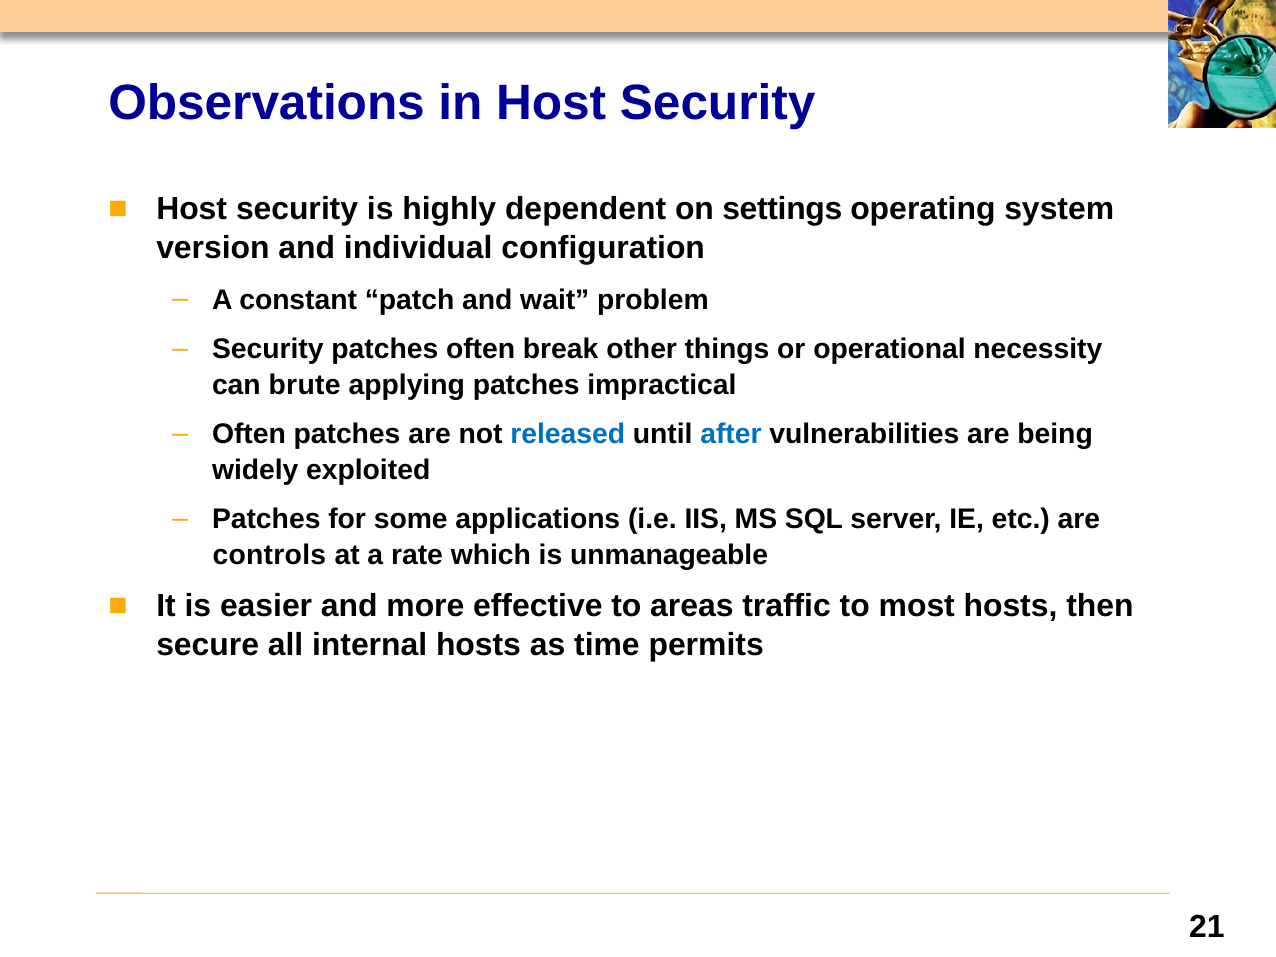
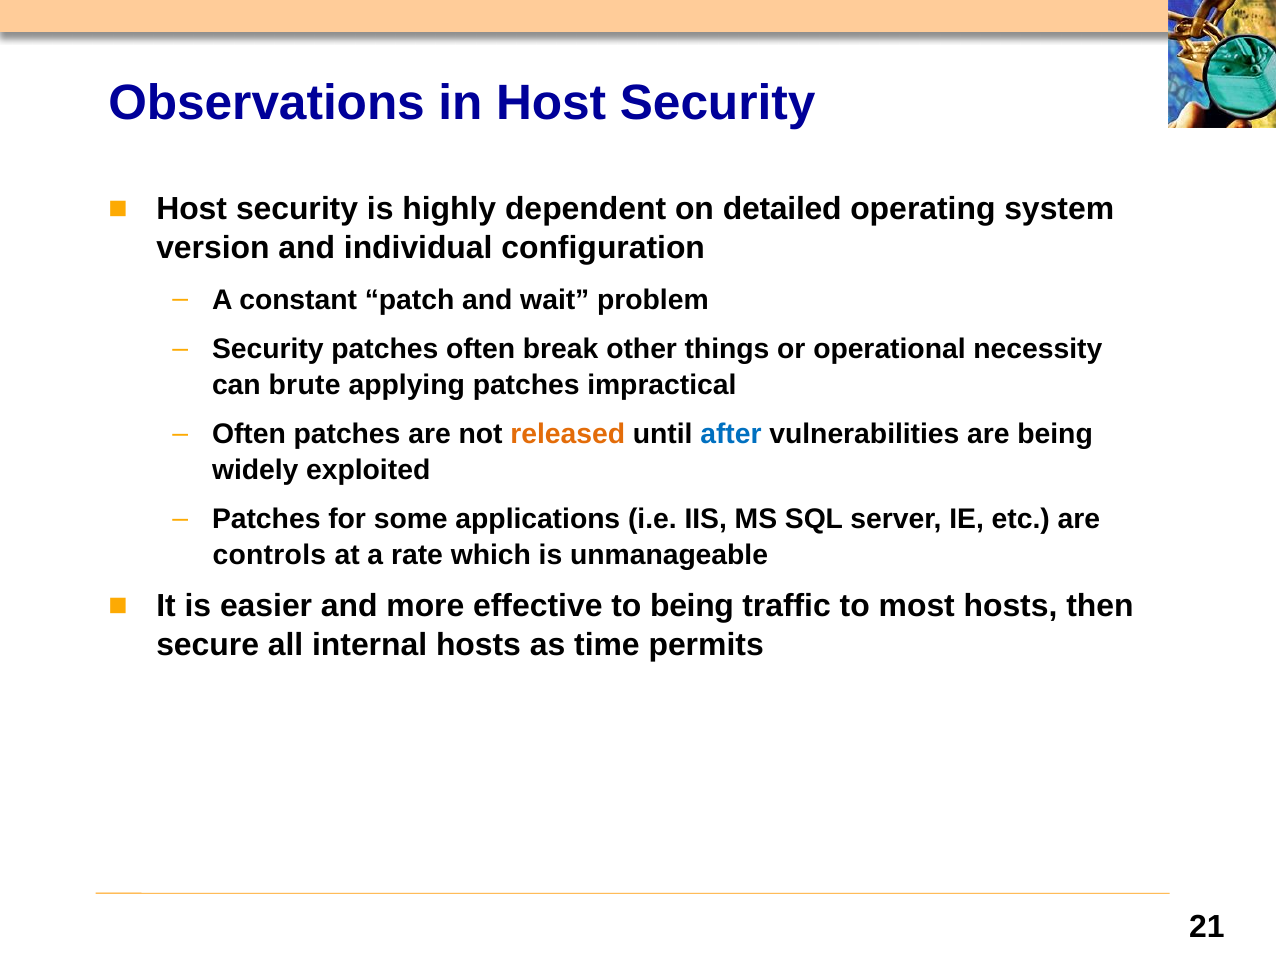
settings: settings -> detailed (782, 209)
released colour: blue -> orange (568, 434)
to areas: areas -> being (692, 606)
